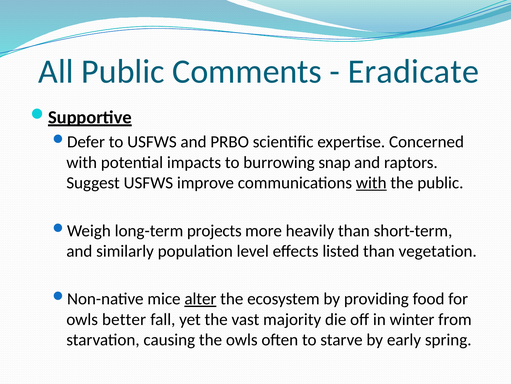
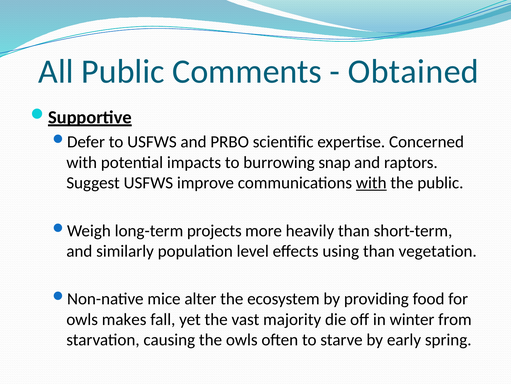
Eradicate: Eradicate -> Obtained (413, 71)
listed: listed -> using (341, 251)
alter underline: present -> none (200, 298)
better: better -> makes (124, 319)
